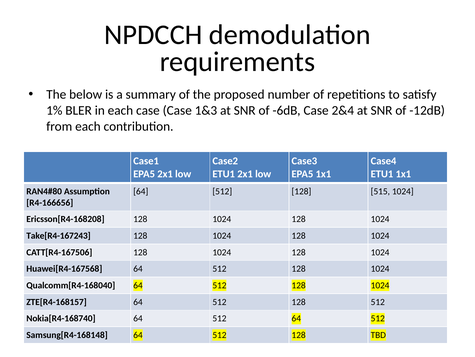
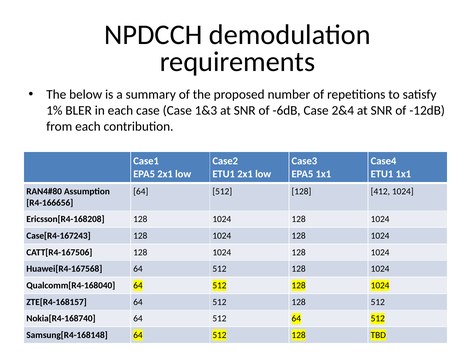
515: 515 -> 412 (380, 191)
Take[R4-167243: Take[R4-167243 -> Case[R4-167243 (59, 235)
